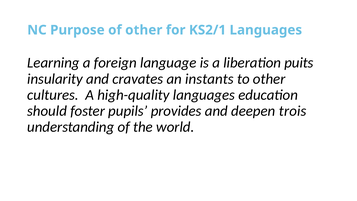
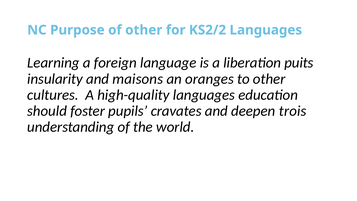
KS2/1: KS2/1 -> KS2/2 (208, 30)
cravates: cravates -> maisons (138, 79)
instants: instants -> oranges (210, 79)
provides: provides -> cravates (176, 111)
